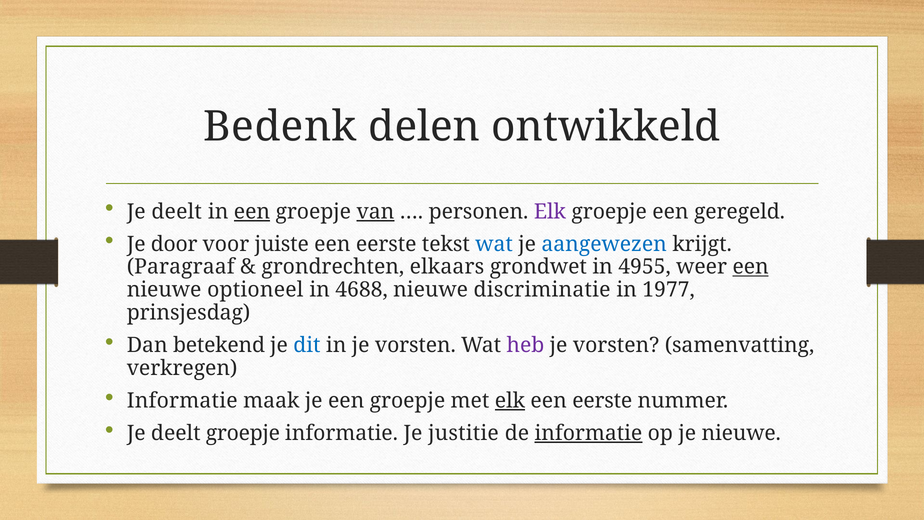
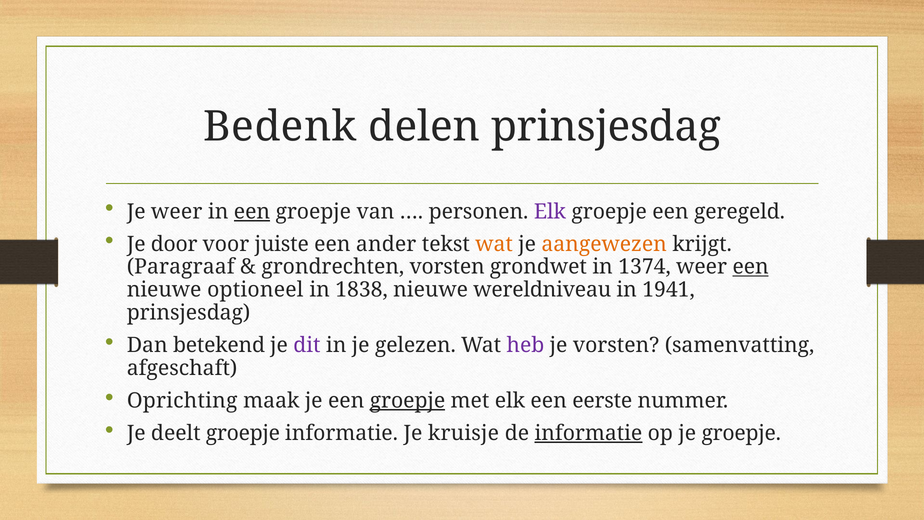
delen ontwikkeld: ontwikkeld -> prinsjesdag (606, 127)
deelt: deelt -> weer (177, 211)
van underline: present -> none (375, 211)
eerste: eerste -> ander (386, 244)
wat colour: blue -> orange (494, 244)
aangewezen colour: blue -> orange (604, 244)
grondrechten elkaars: elkaars -> vorsten (447, 267)
4955: 4955 -> 1374 (645, 267)
4688: 4688 -> 1838 (362, 290)
discriminatie: discriminatie -> wereldniveau (542, 290)
1977: 1977 -> 1941 (669, 290)
dit colour: blue -> purple (307, 345)
in je vorsten: vorsten -> gelezen (415, 345)
verkregen: verkregen -> afgeschaft (182, 368)
Informatie: Informatie -> Oprichting (182, 400)
groepje underline: none -> present (407, 400)
elk underline: present -> none (510, 400)
justitie: justitie -> kruisje (463, 433)
je nieuwe: nieuwe -> groepje (741, 433)
